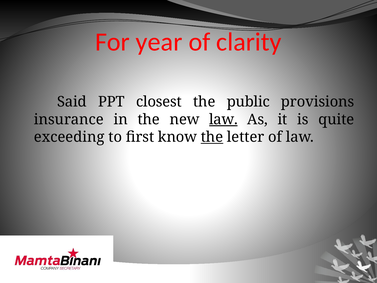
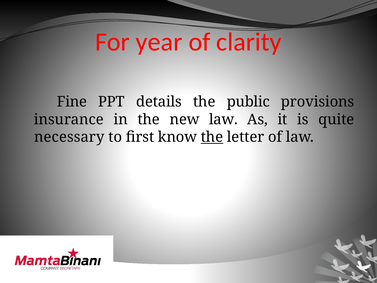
Said: Said -> Fine (72, 102)
closest: closest -> details (159, 102)
law underline: present -> none (223, 119)
exceeding: exceeding -> necessary (69, 137)
